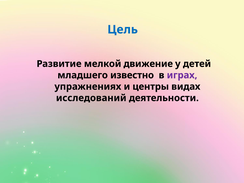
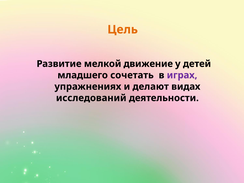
Цель colour: blue -> orange (123, 30)
известно: известно -> сочетать (132, 75)
центры: центры -> делают (151, 87)
